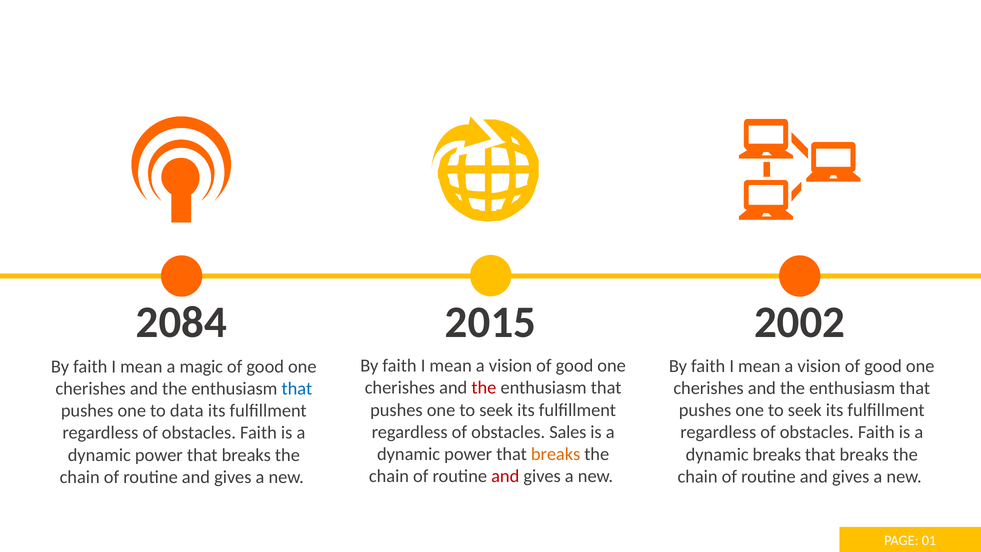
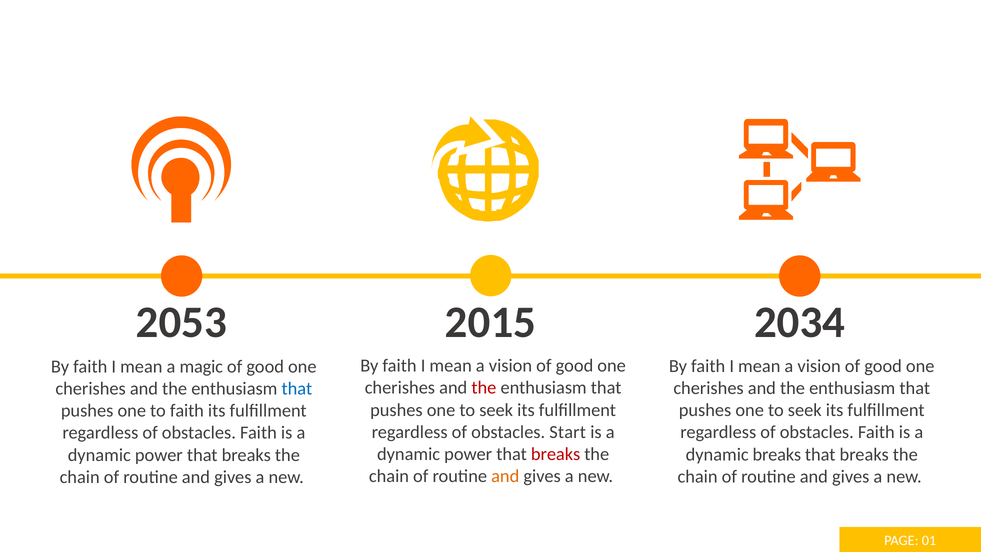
2084: 2084 -> 2053 (181, 322)
2002: 2002 -> 2034 (800, 322)
to data: data -> faith (187, 411)
Sales: Sales -> Start (568, 432)
breaks colour: orange -> red (556, 454)
and colour: red -> orange (505, 476)
